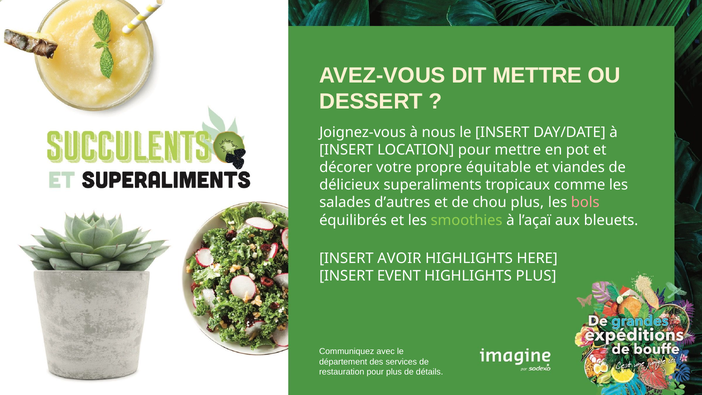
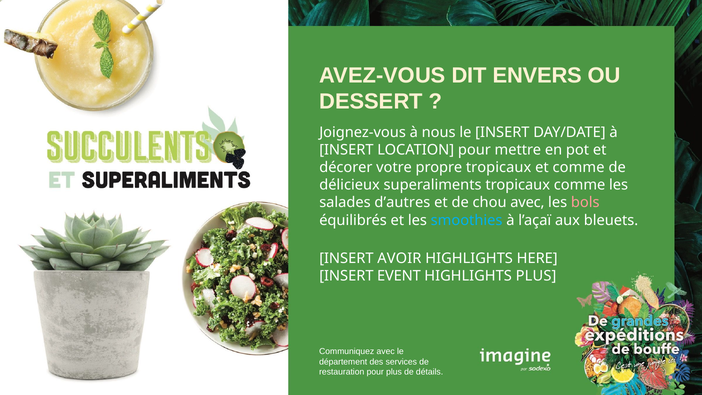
DIT METTRE: METTRE -> ENVERS (537, 75)
propre équitable: équitable -> tropicaux (499, 167)
et viandes: viandes -> comme (579, 167)
chou plus: plus -> avec (527, 203)
smoothies colour: light green -> light blue (467, 220)
